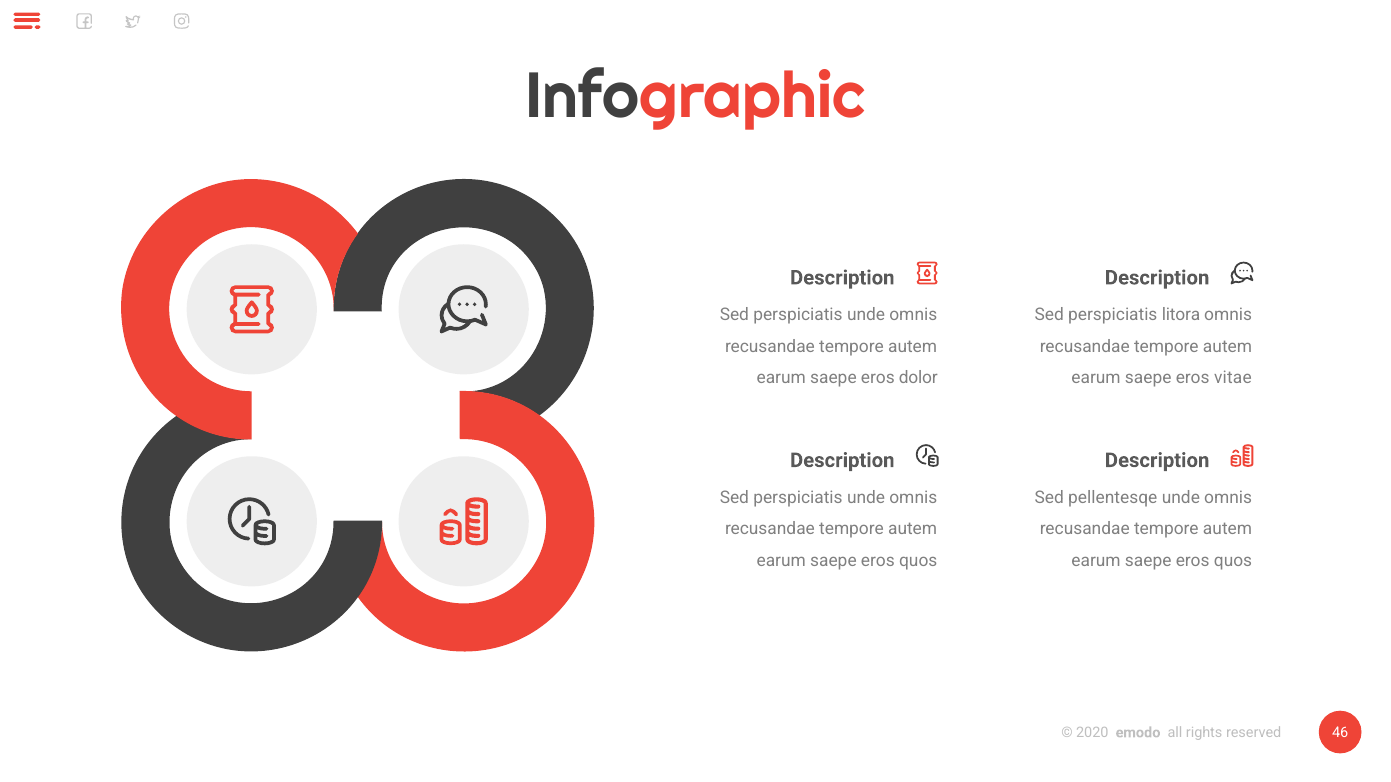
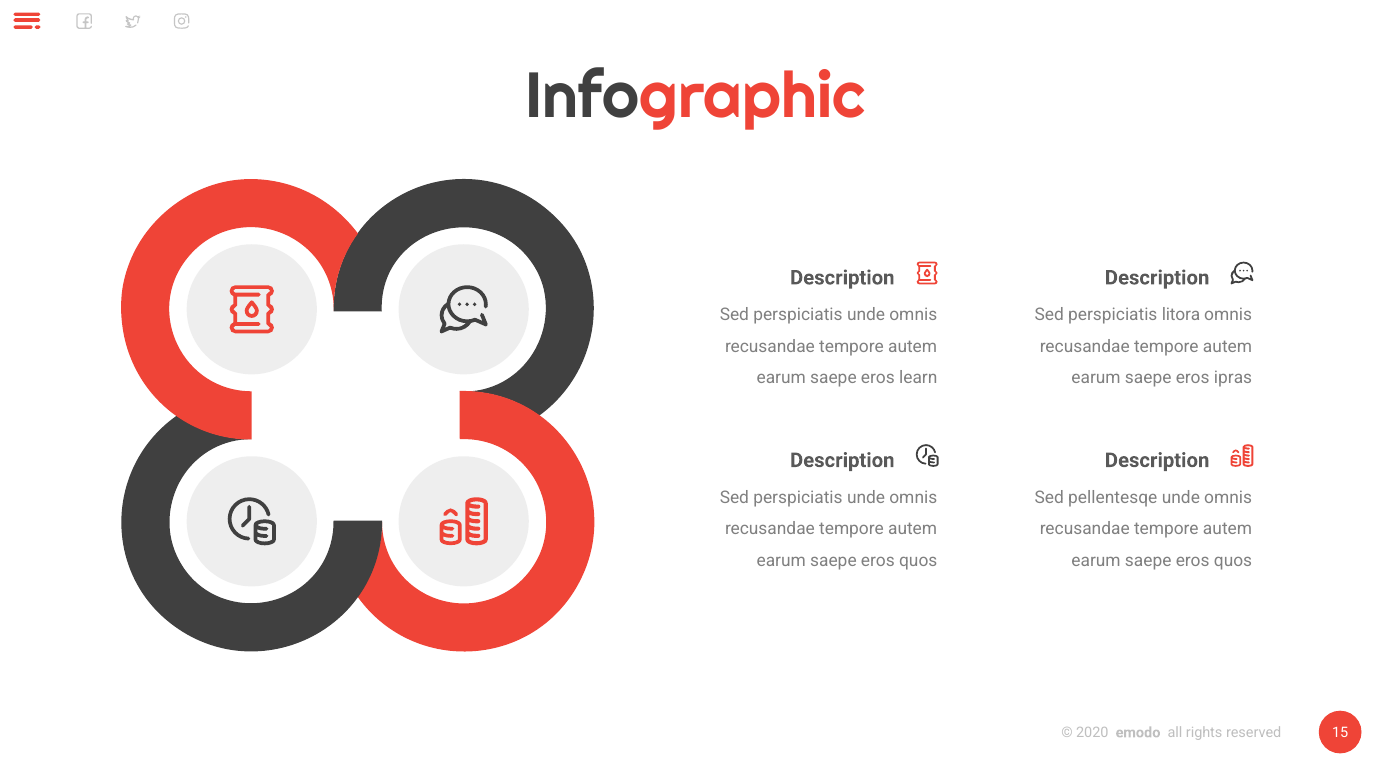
dolor: dolor -> learn (918, 378)
vitae: vitae -> ipras (1233, 378)
46: 46 -> 15 (1340, 733)
